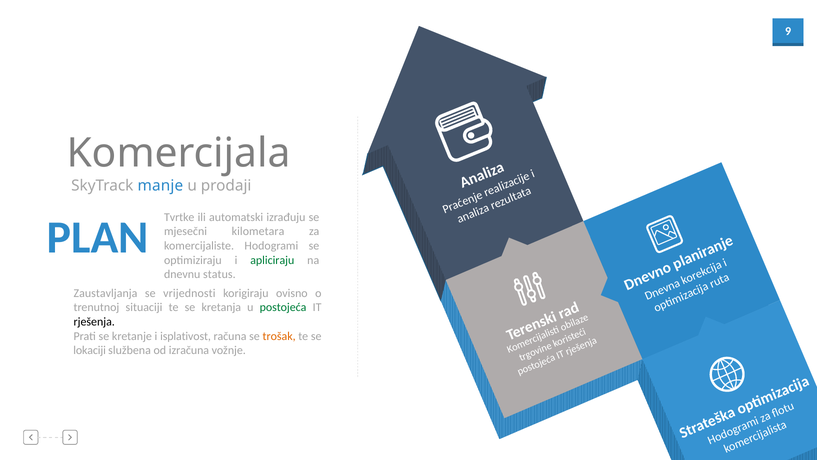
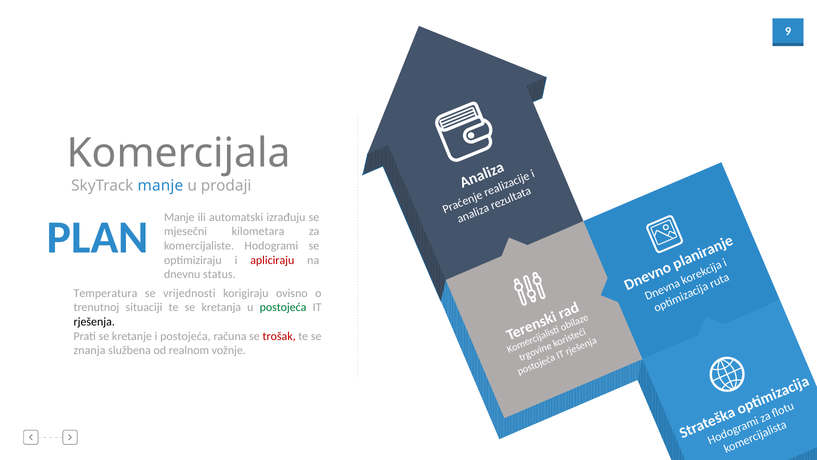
Tvrtke: Tvrtke -> Manje (179, 217)
apliciraju colour: green -> red (272, 260)
Zaustavljanja: Zaustavljanja -> Temperatura (105, 293)
i isplativost: isplativost -> postojeća (185, 336)
trošak colour: orange -> red (279, 336)
lokaciji: lokaciji -> znanja (90, 350)
izračuna: izračuna -> realnom (189, 350)
